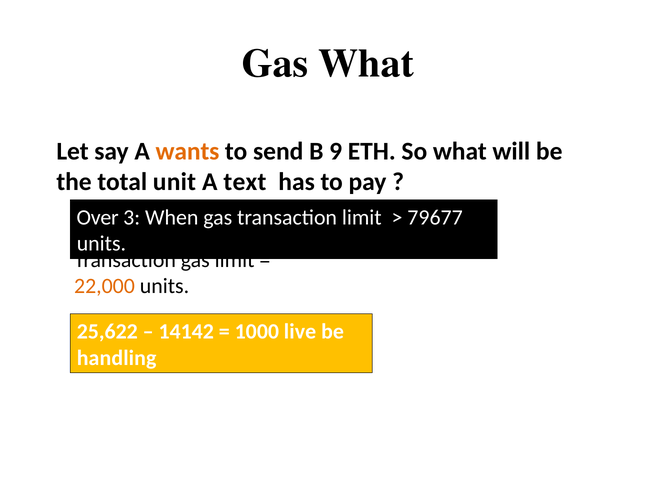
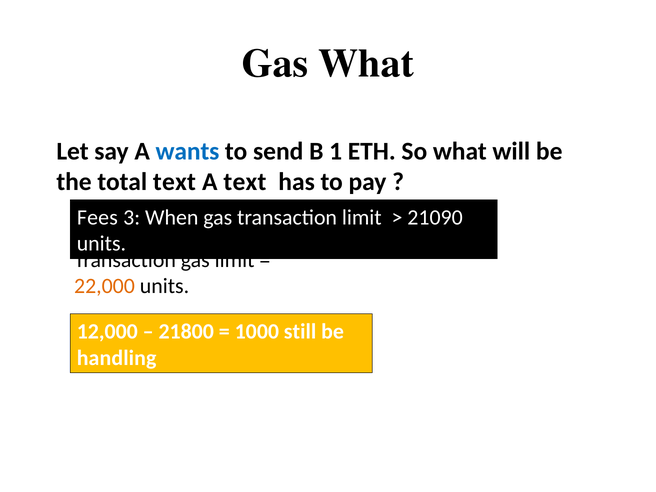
wants colour: orange -> blue (187, 151)
9: 9 -> 1 (336, 151)
total unit: unit -> text (174, 182)
Over: Over -> Fees (97, 217)
79677: 79677 -> 21090 (435, 217)
25,622: 25,622 -> 12,000 (107, 332)
14142: 14142 -> 21800 (186, 332)
live: live -> still (300, 332)
